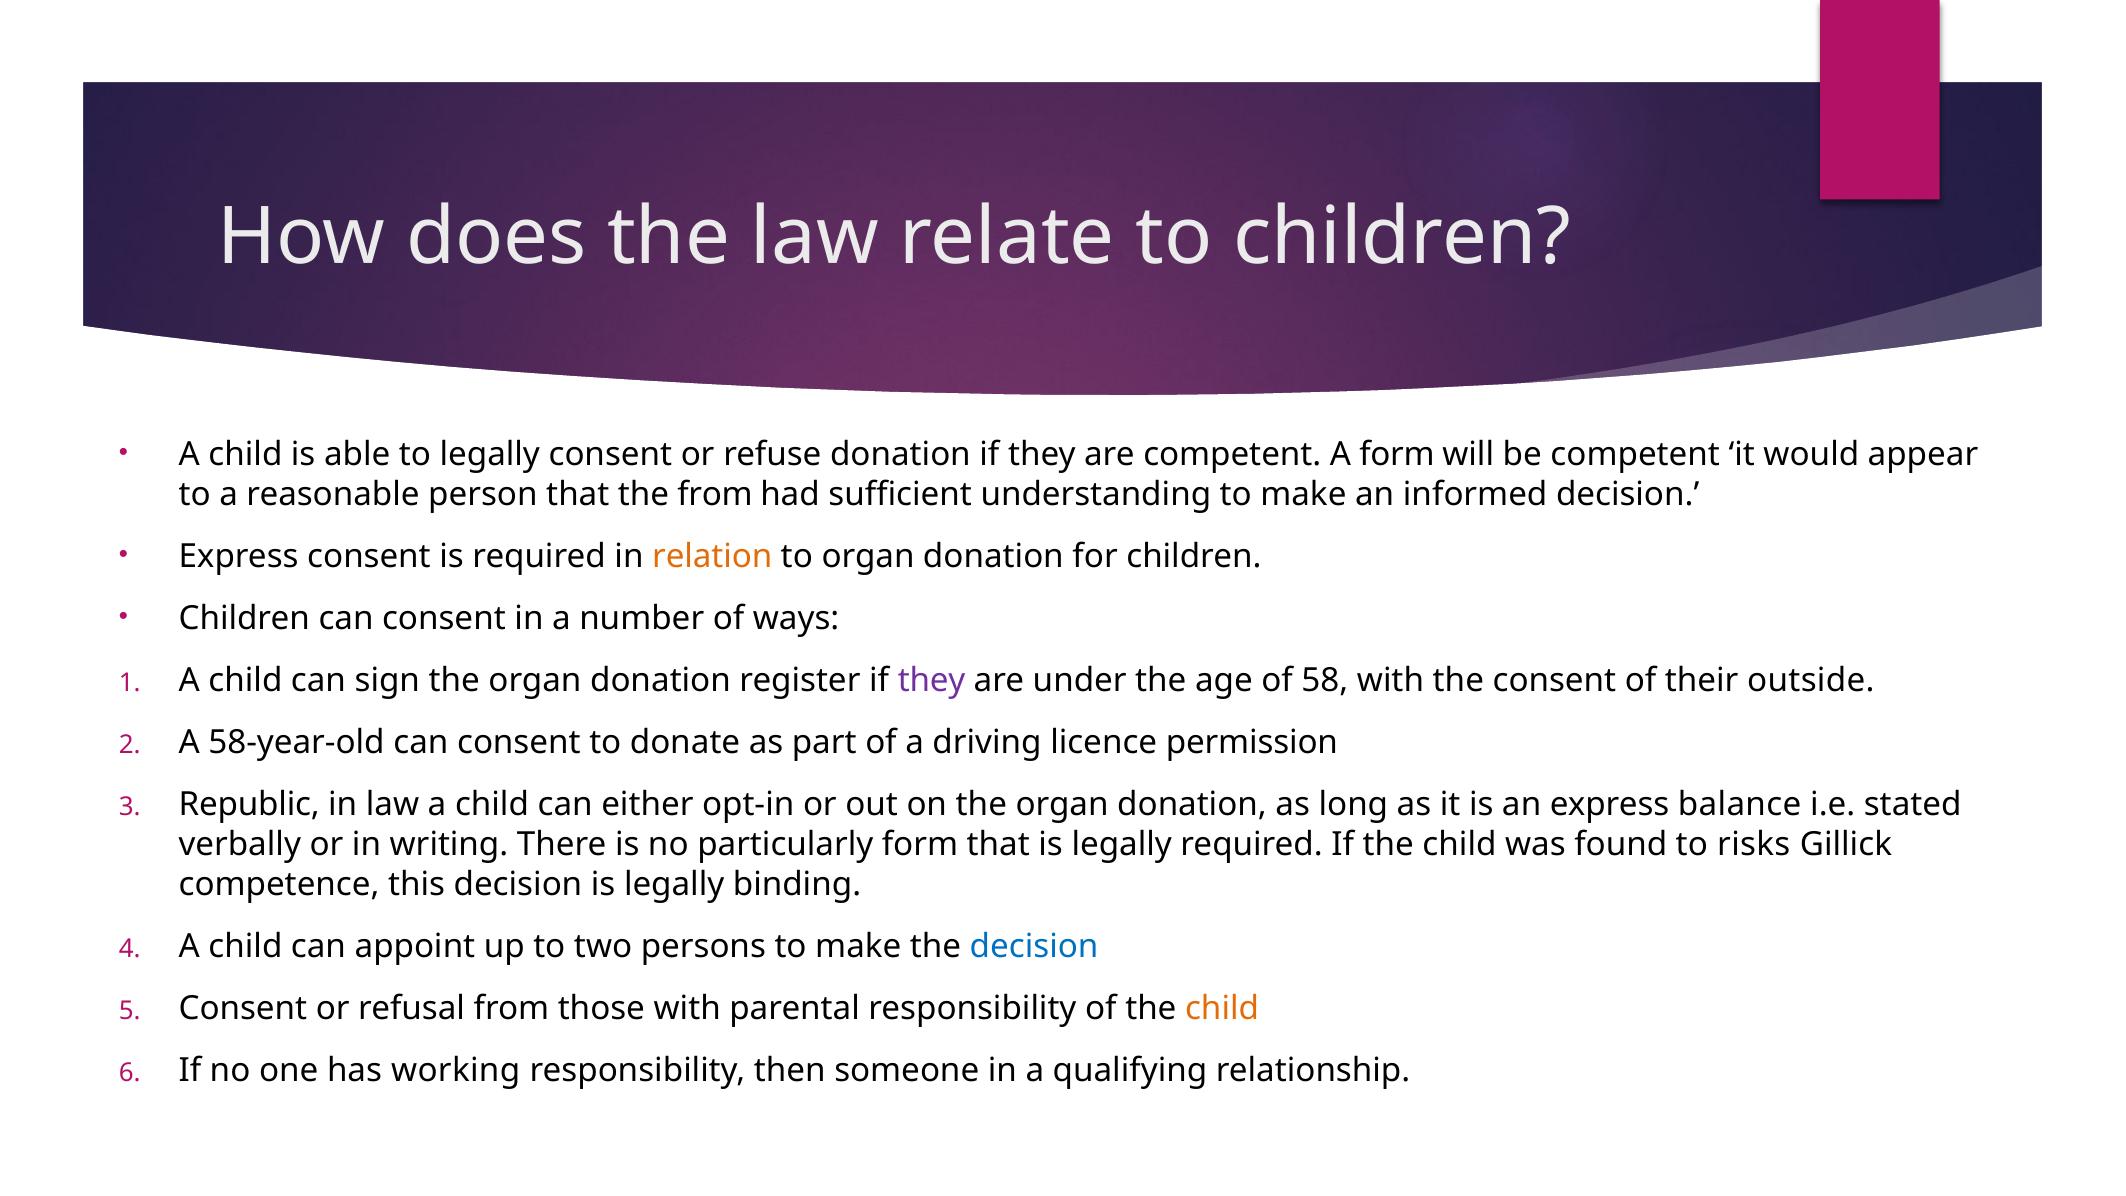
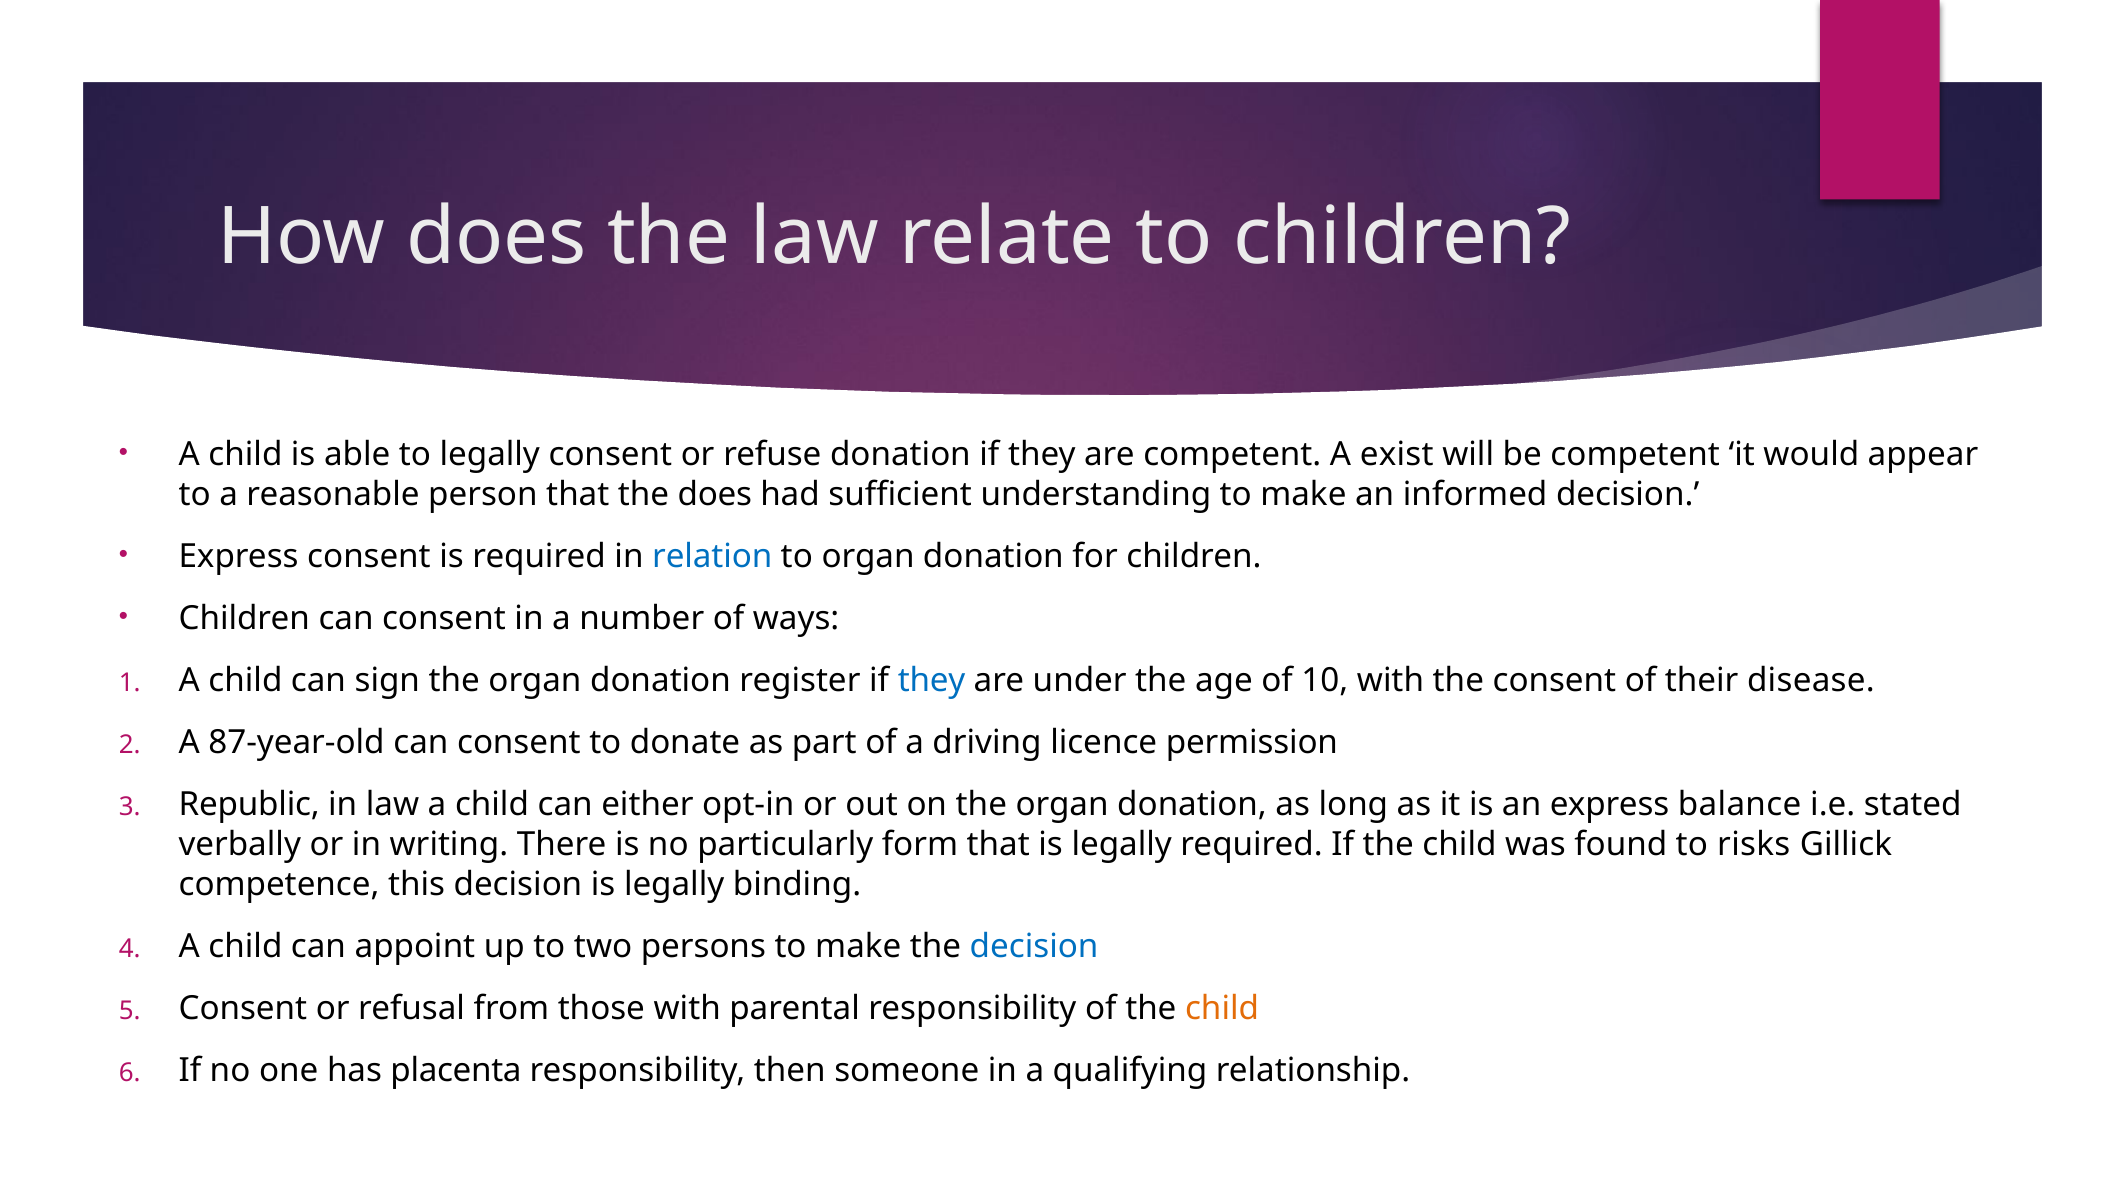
A form: form -> exist (1397, 454)
the from: from -> does (715, 494)
relation colour: orange -> blue (712, 556)
they colour: purple -> blue (932, 680)
58: 58 -> 10 (1325, 680)
outside: outside -> disease (1811, 680)
58-year-old: 58-year-old -> 87-year-old (296, 742)
working: working -> placenta (456, 1070)
